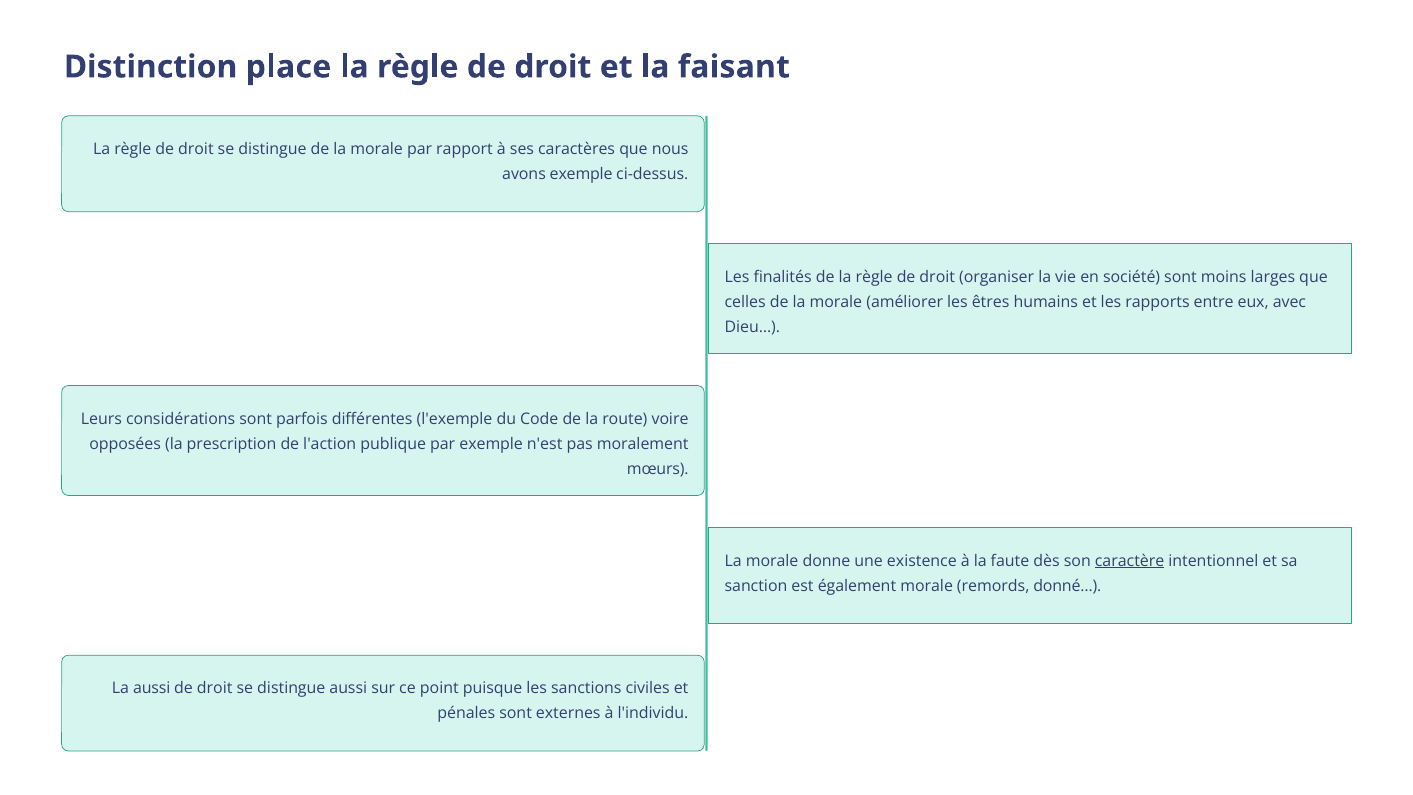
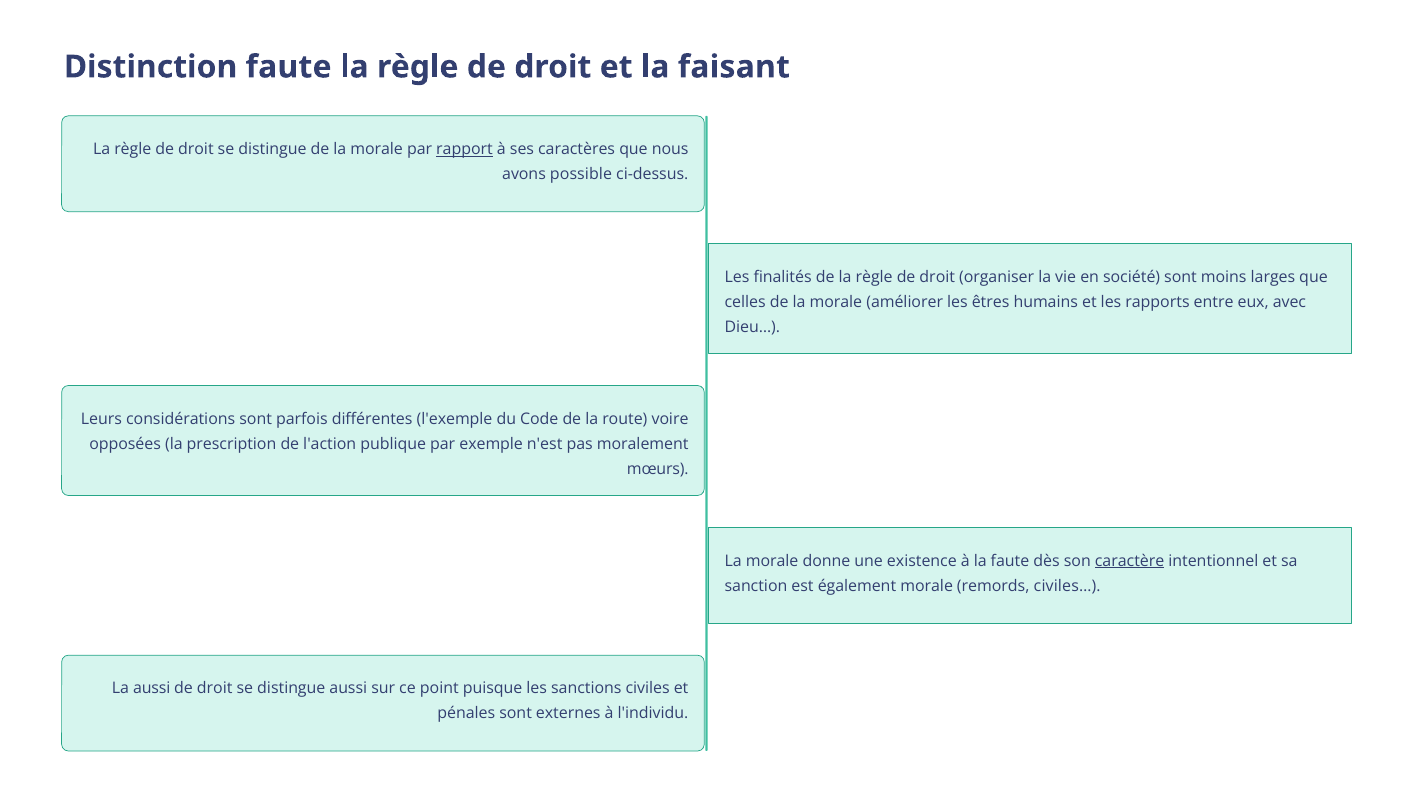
Distinction place: place -> faute (289, 67)
rapport underline: none -> present (465, 149)
avons exemple: exemple -> possible (581, 174)
donné…: donné… -> civiles… (1067, 586)
